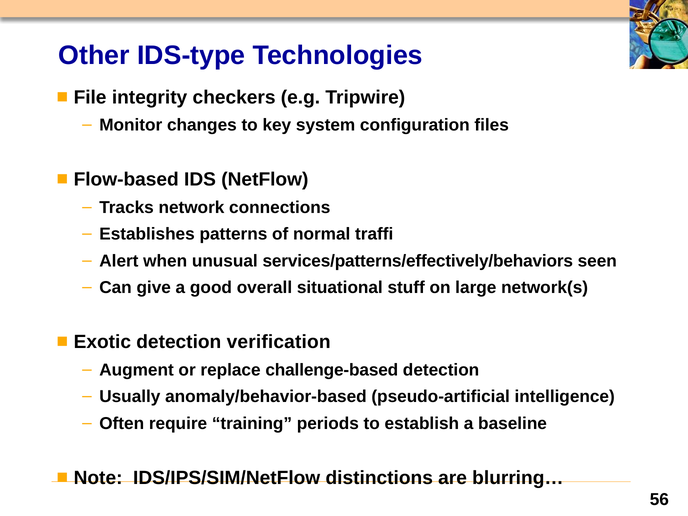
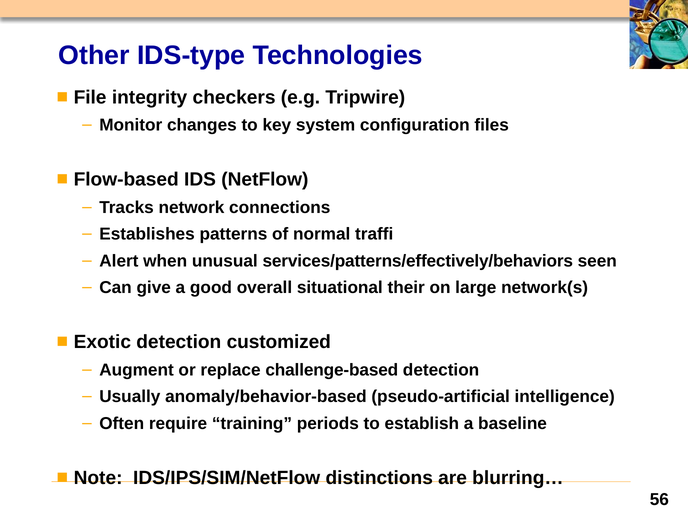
stuff: stuff -> their (406, 288)
verification: verification -> customized (279, 342)
